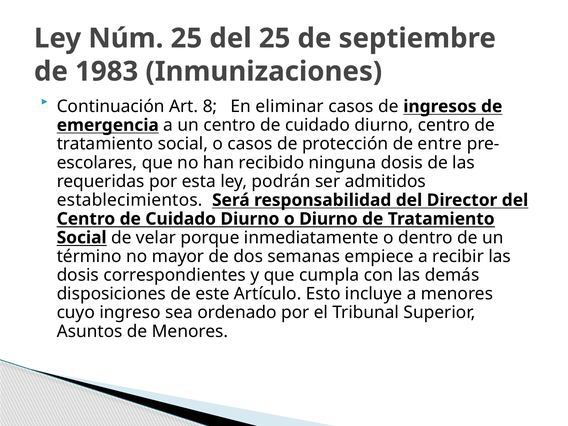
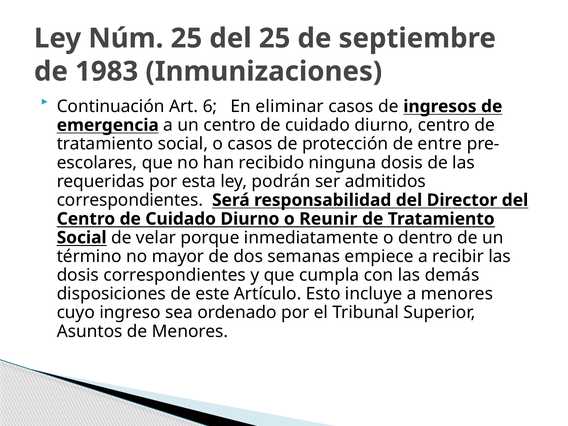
8: 8 -> 6 (210, 106)
establecimientos: establecimientos -> correspondientes (130, 200)
o Diurno: Diurno -> Reunir (328, 219)
